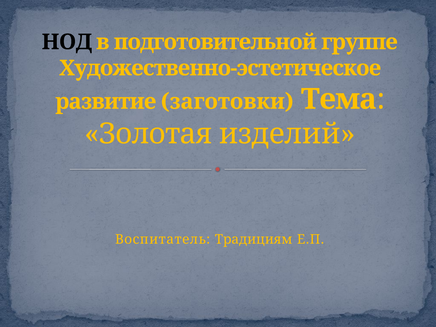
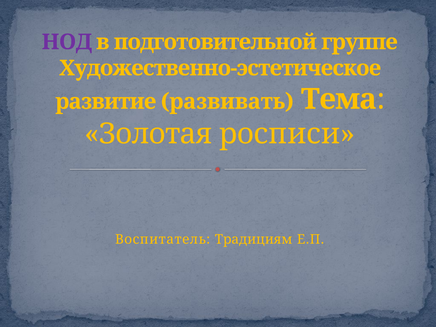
НОД colour: black -> purple (67, 42)
заготовки: заготовки -> развивать (227, 102)
изделий: изделий -> росписи (287, 134)
